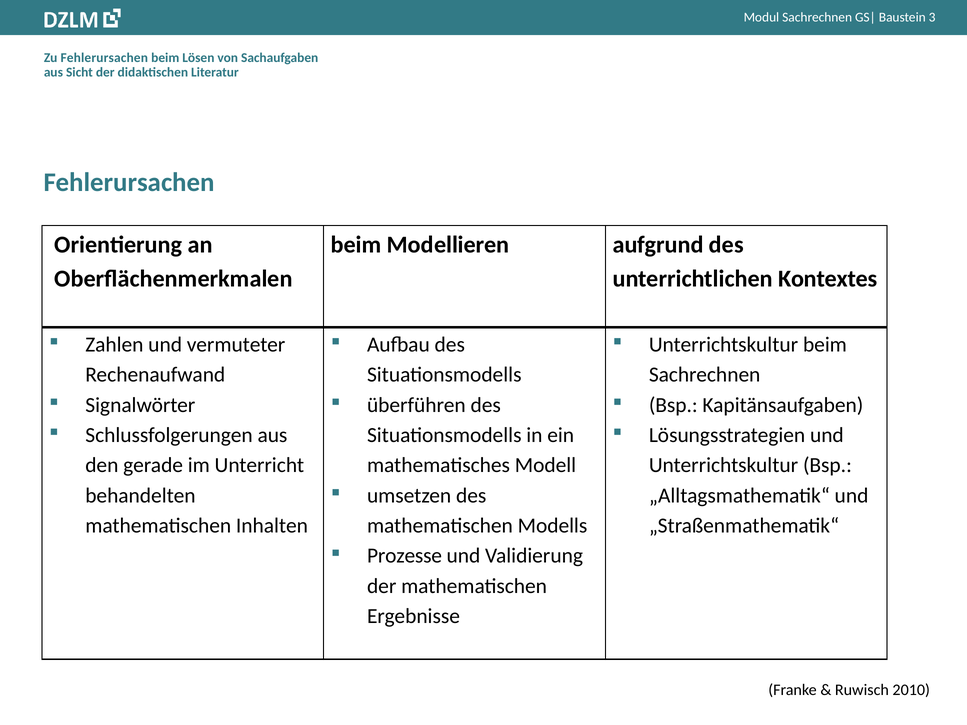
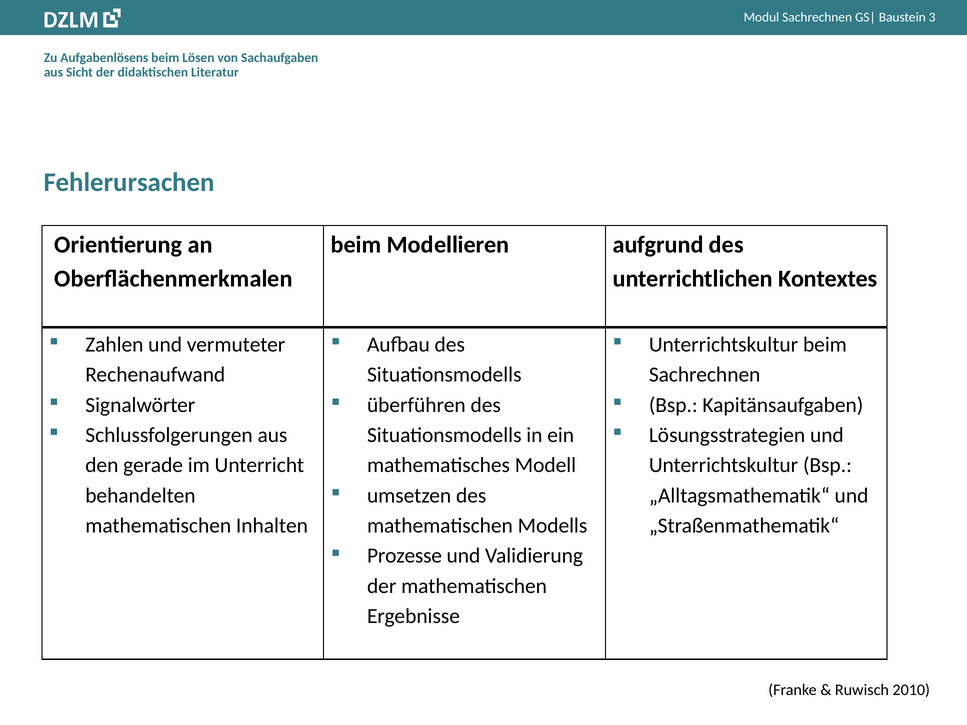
Zu Fehlerursachen: Fehlerursachen -> Aufgabenlösens (104, 58)
